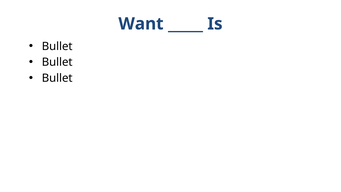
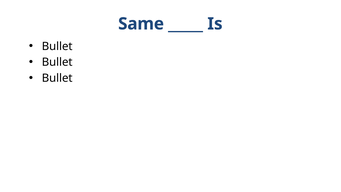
Want: Want -> Same (141, 24)
